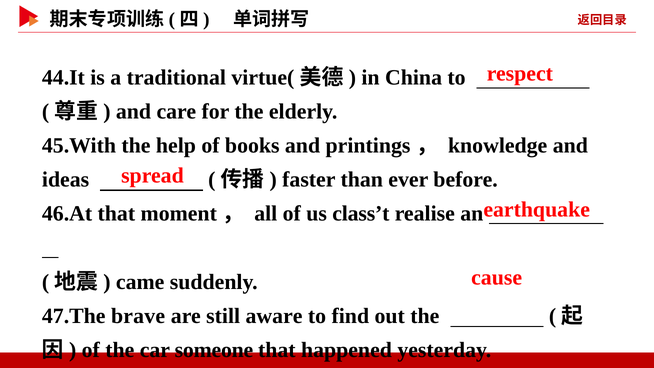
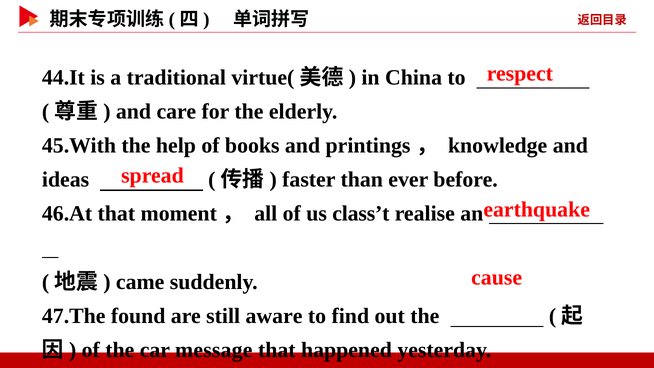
brave: brave -> found (138, 316)
someone: someone -> message (214, 350)
